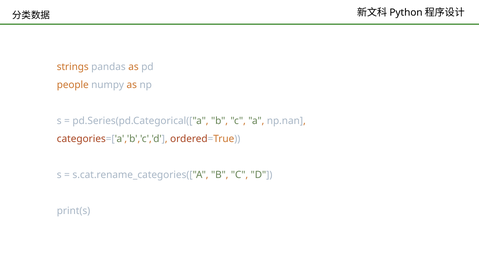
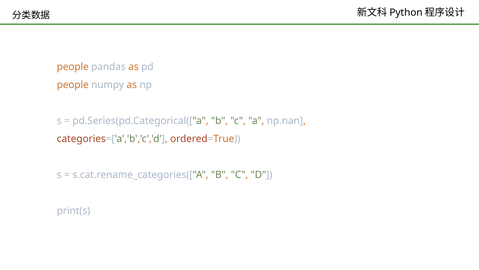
strings: strings -> people (73, 67)
